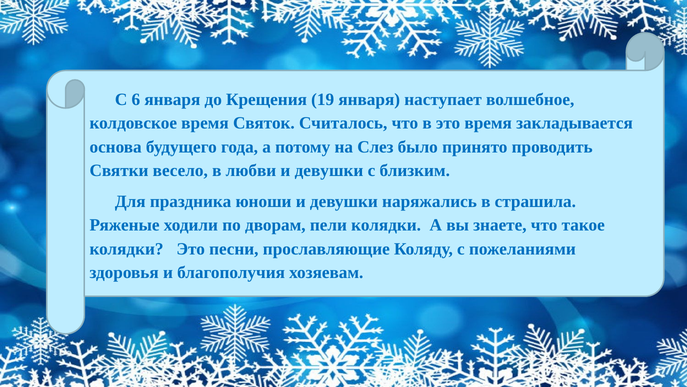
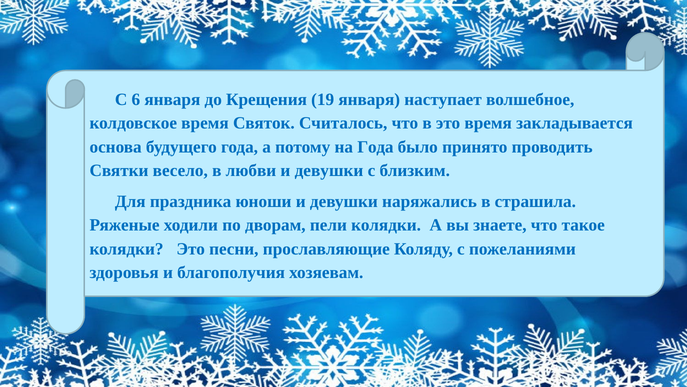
на Слез: Слез -> Года (375, 147)
